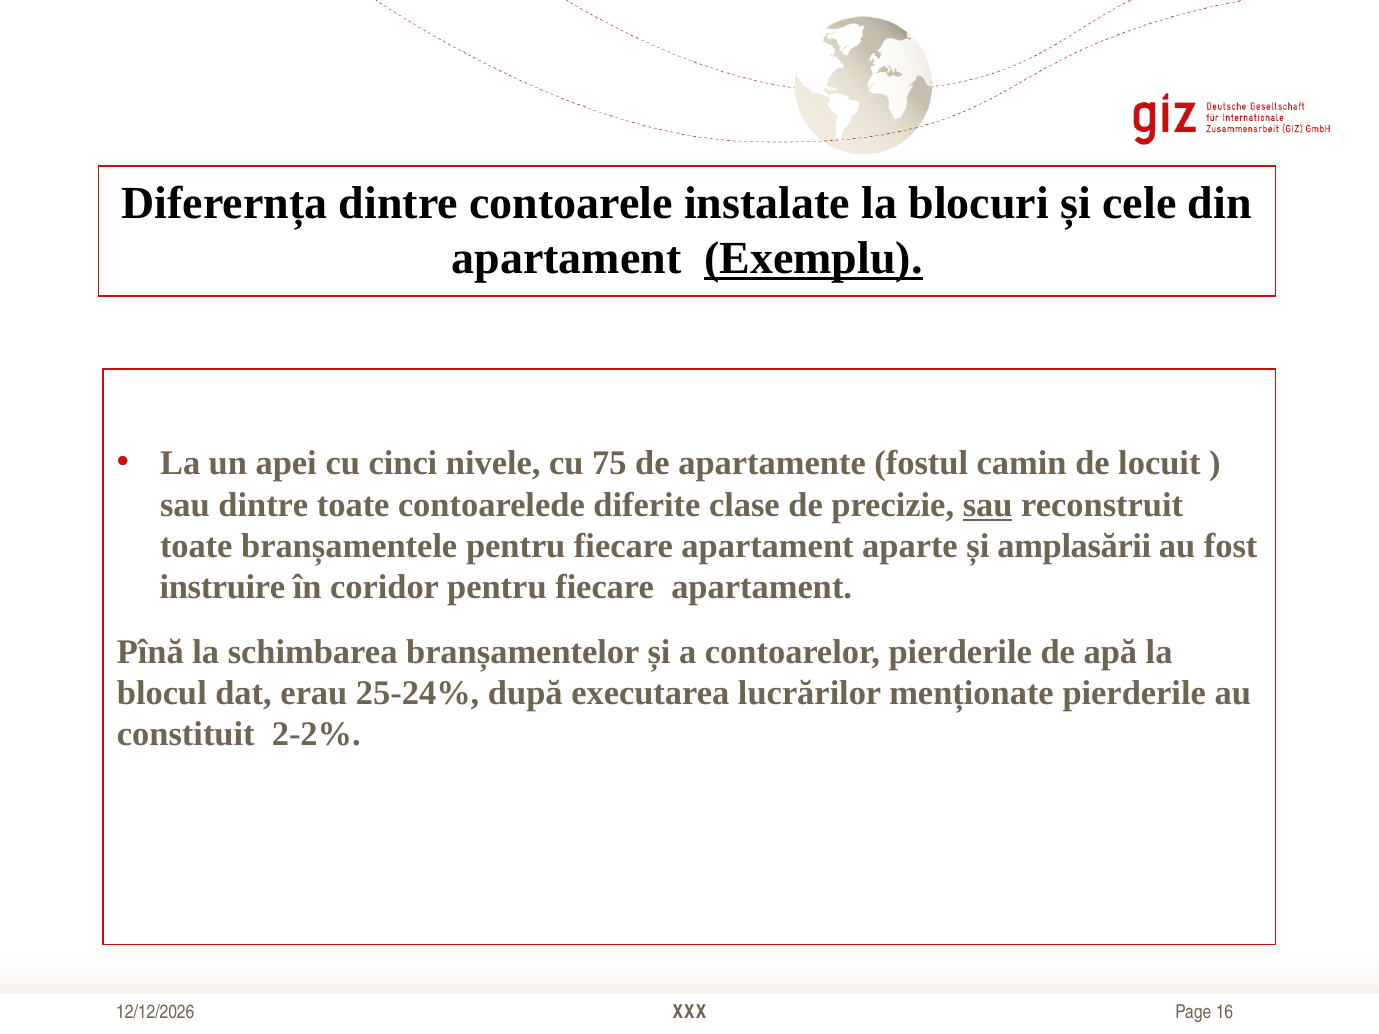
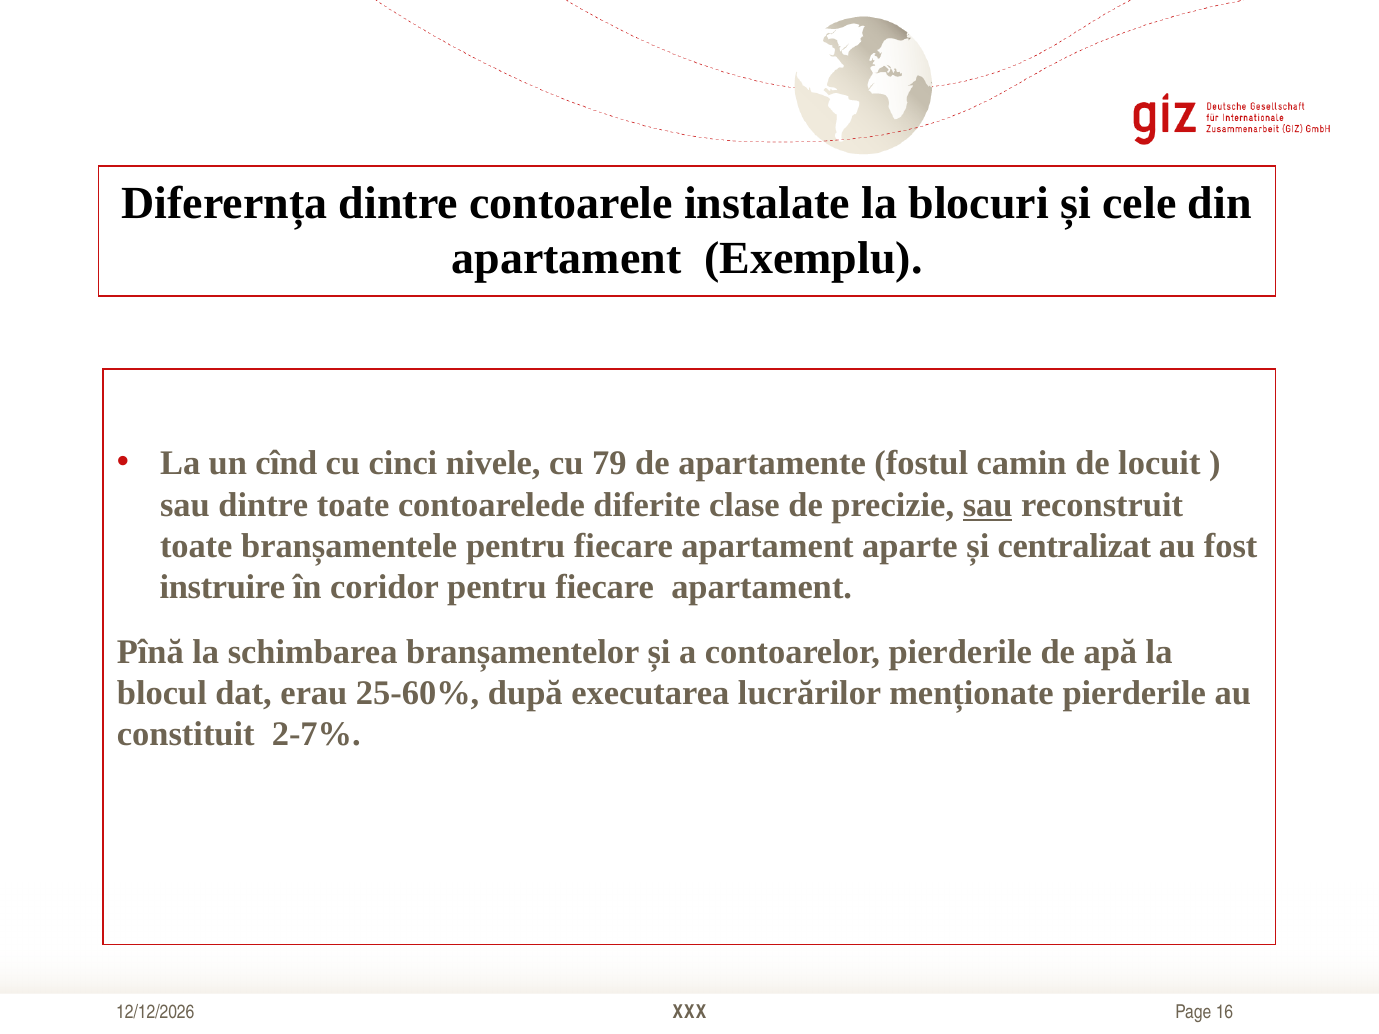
Exemplu underline: present -> none (813, 259)
apei: apei -> cînd (286, 464)
75: 75 -> 79 (609, 464)
amplasării: amplasării -> centralizat (1074, 546)
25-24%: 25-24% -> 25-60% (418, 693)
2-2%: 2-2% -> 2-7% (316, 735)
